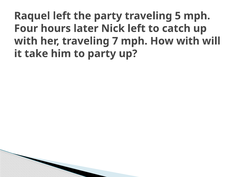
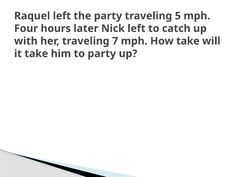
How with: with -> take (188, 41)
